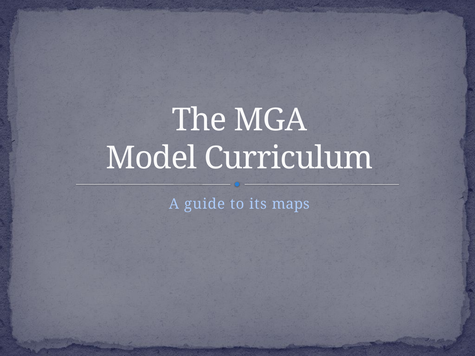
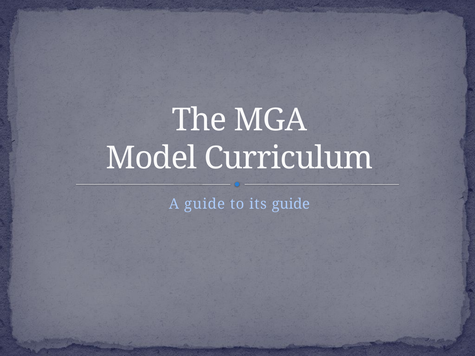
its maps: maps -> guide (291, 204)
